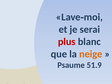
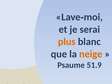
plus colour: red -> orange (67, 42)
